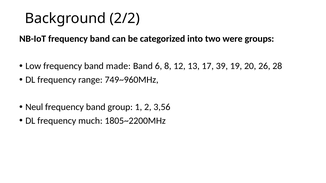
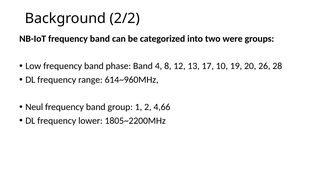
made: made -> phase (118, 66)
6: 6 -> 4 (158, 66)
39: 39 -> 10 (222, 66)
749~960MHz: 749~960MHz -> 614~960MHz (132, 80)
3,56: 3,56 -> 4,66 (162, 107)
much: much -> lower (90, 121)
